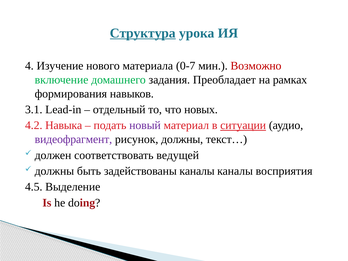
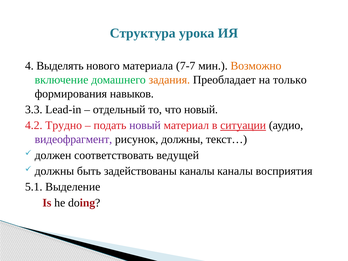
Структура underline: present -> none (143, 33)
Изучение: Изучение -> Выделять (60, 66)
0-7: 0-7 -> 7-7 (186, 66)
Возможно colour: red -> orange (256, 66)
задания colour: black -> orange (169, 80)
рамках: рамках -> только (290, 80)
3.1: 3.1 -> 3.3 (34, 110)
что новых: новых -> новый (201, 110)
Навыка: Навыка -> Трудно (64, 125)
4.5: 4.5 -> 5.1 (34, 187)
